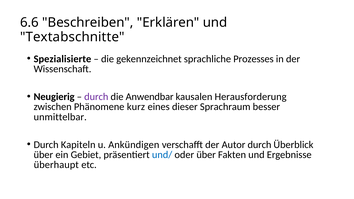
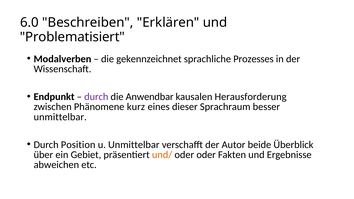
6.6: 6.6 -> 6.0 (29, 23)
Textabschnitte: Textabschnitte -> Problematisiert (72, 37)
Spezialisierte: Spezialisierte -> Modalverben (62, 59)
Neugierig: Neugierig -> Endpunkt (54, 97)
Kapiteln: Kapiteln -> Position (78, 145)
u Ankündigen: Ankündigen -> Unmittelbar (134, 145)
Autor durch: durch -> beide (259, 145)
und/ colour: blue -> orange (162, 155)
oder über: über -> oder (206, 155)
überhaupt: überhaupt -> abweichen (56, 165)
